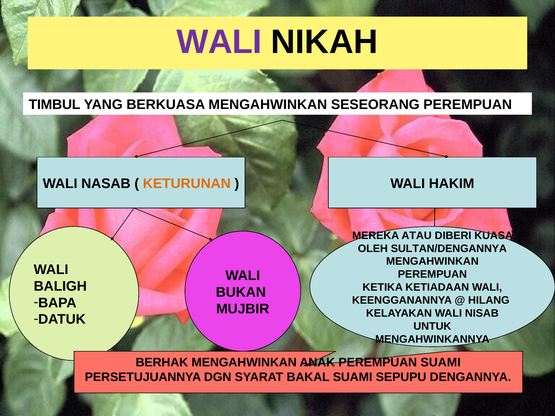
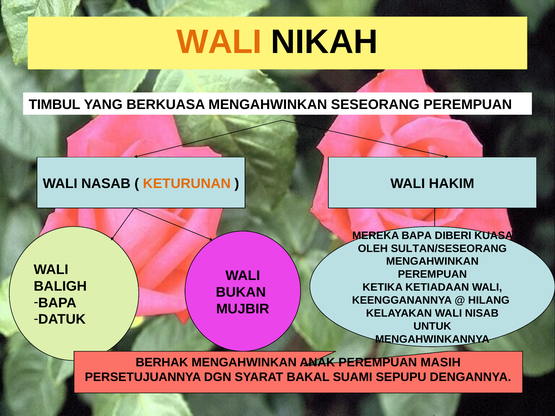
WALI colour: purple -> orange (219, 42)
MEREKA ATAU: ATAU -> BAPA (417, 236)
SULTAN/DENGANNYA: SULTAN/DENGANNYA -> SULTAN/SESEORANG (449, 249)
PEREMPUAN SUAMI: SUAMI -> MASIH (441, 363)
